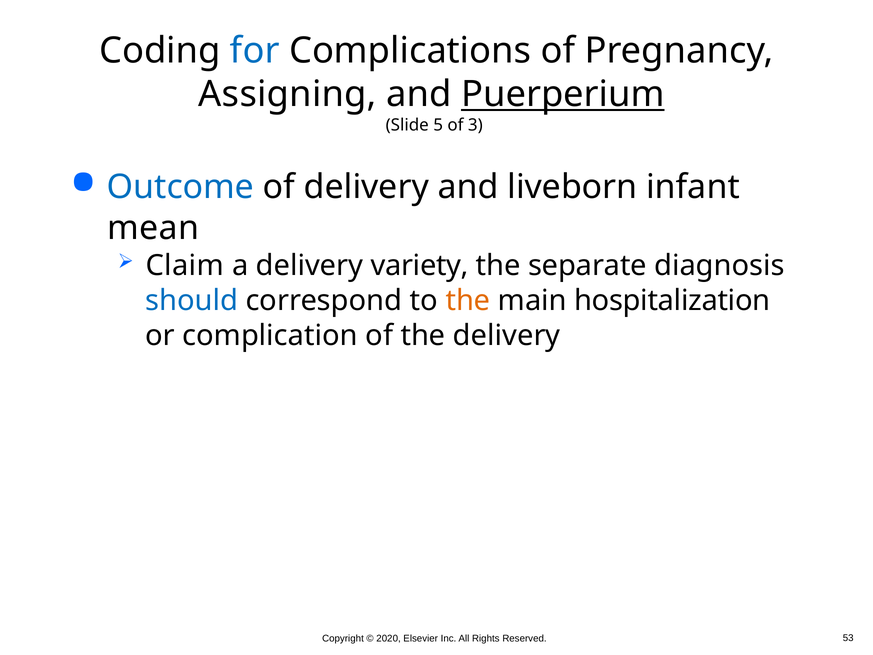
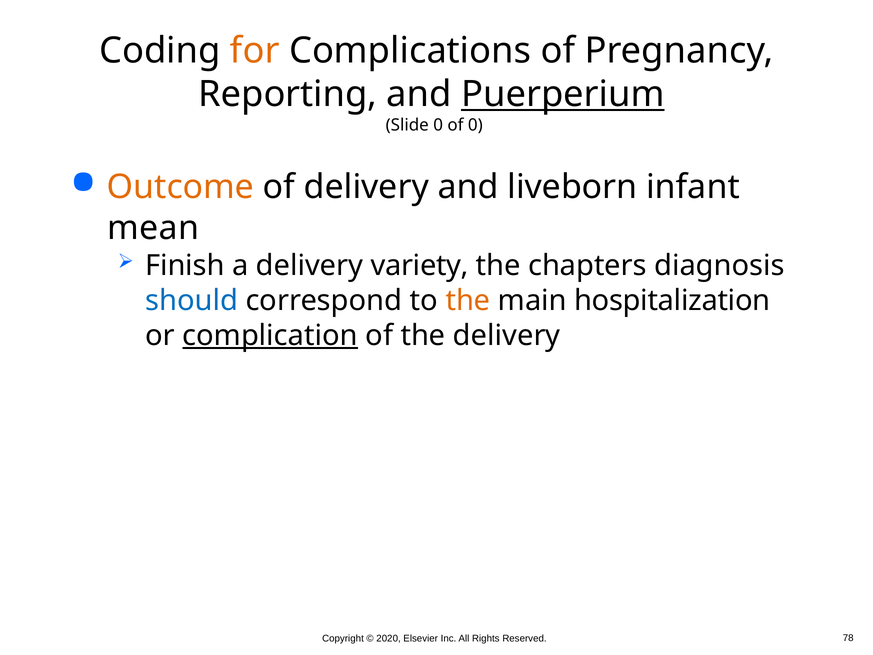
for colour: blue -> orange (255, 51)
Assigning: Assigning -> Reporting (288, 94)
Slide 5: 5 -> 0 (438, 125)
of 3: 3 -> 0 (475, 125)
Outcome colour: blue -> orange (181, 187)
Claim: Claim -> Finish (185, 265)
separate: separate -> chapters (587, 265)
complication underline: none -> present (270, 335)
53: 53 -> 78 (848, 638)
